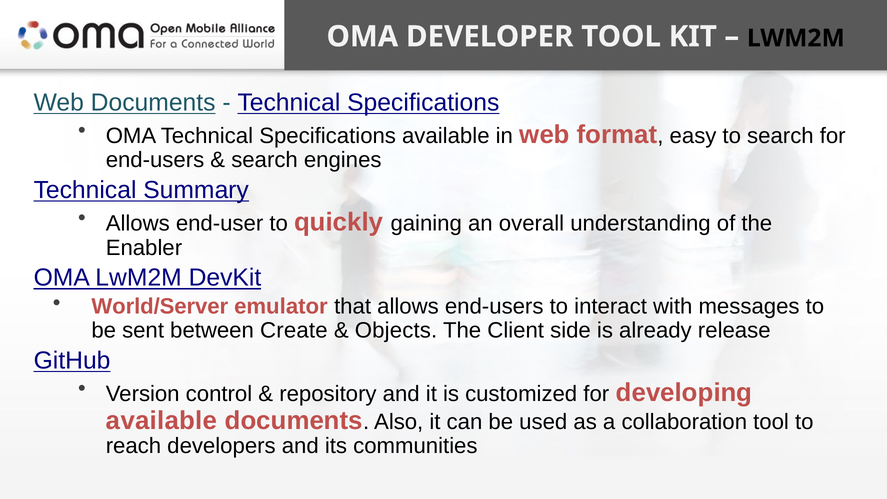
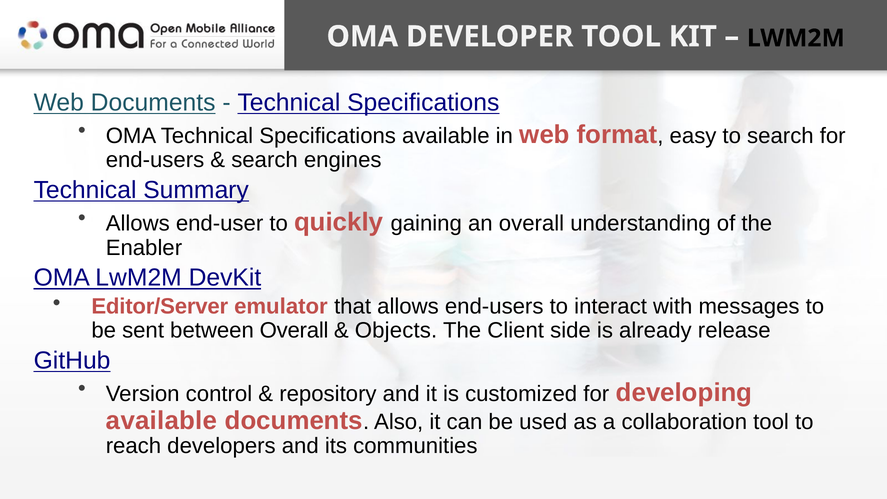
World/Server: World/Server -> Editor/Server (160, 307)
between Create: Create -> Overall (294, 331)
